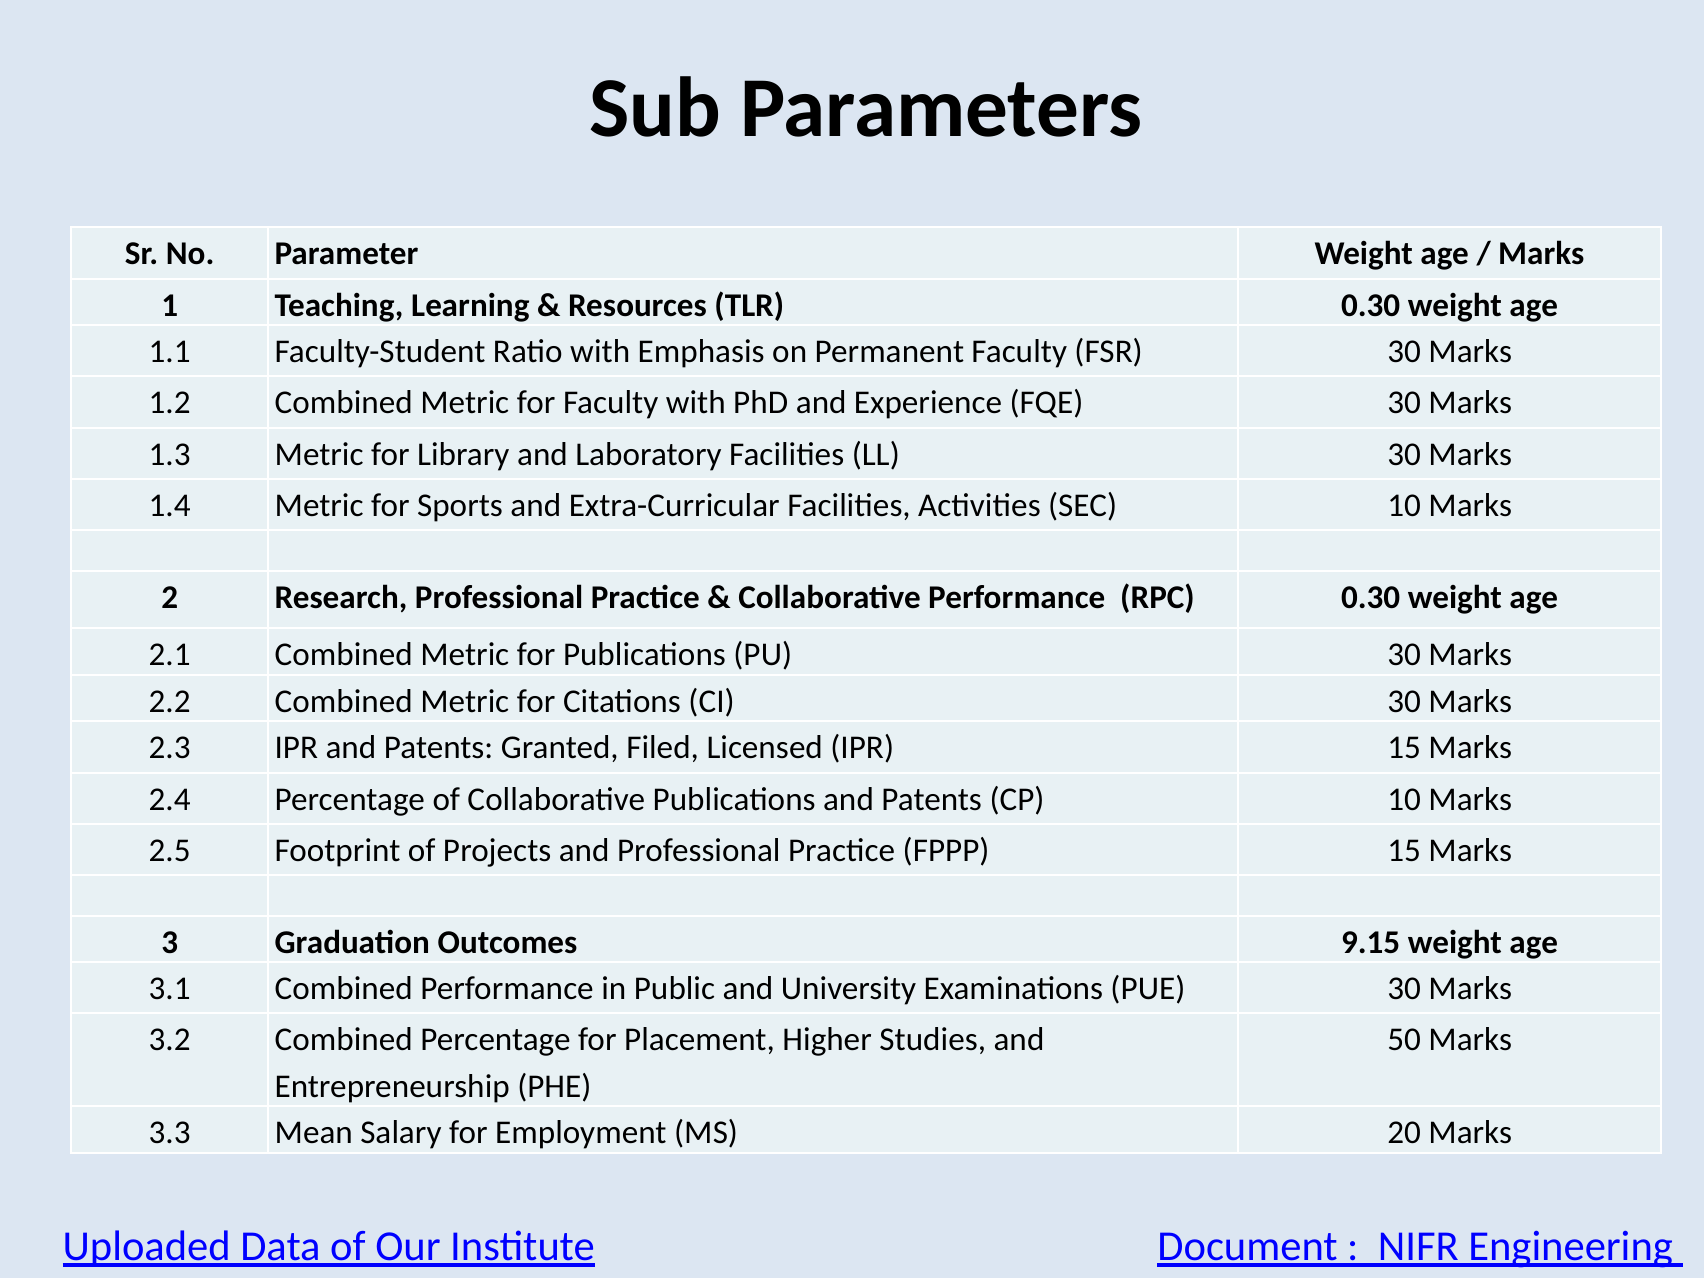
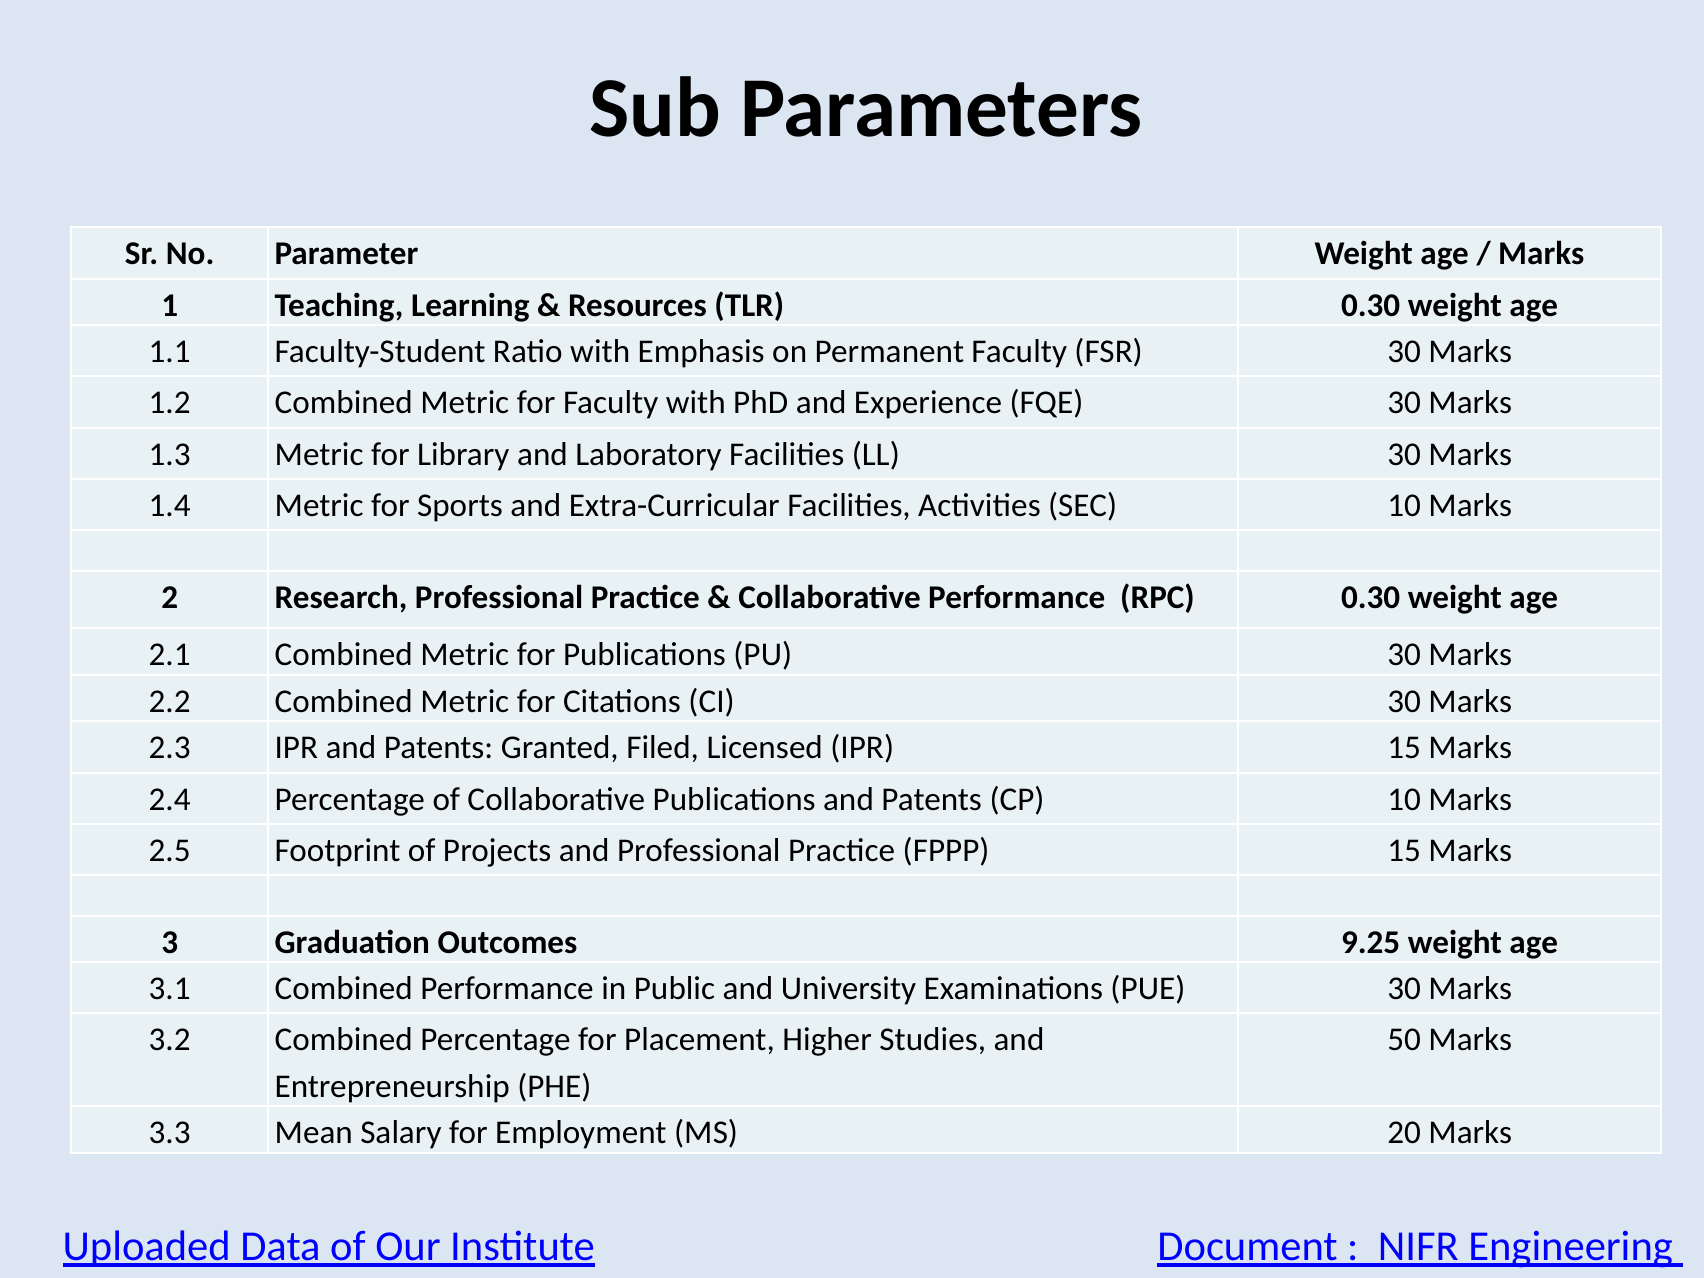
9.15: 9.15 -> 9.25 (1371, 942)
